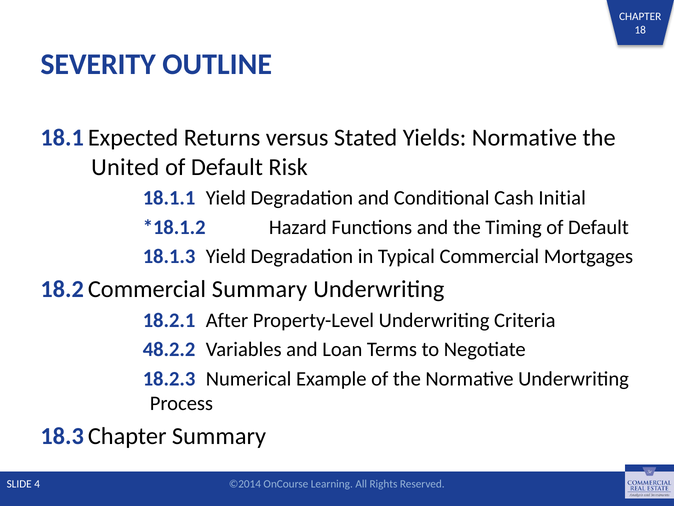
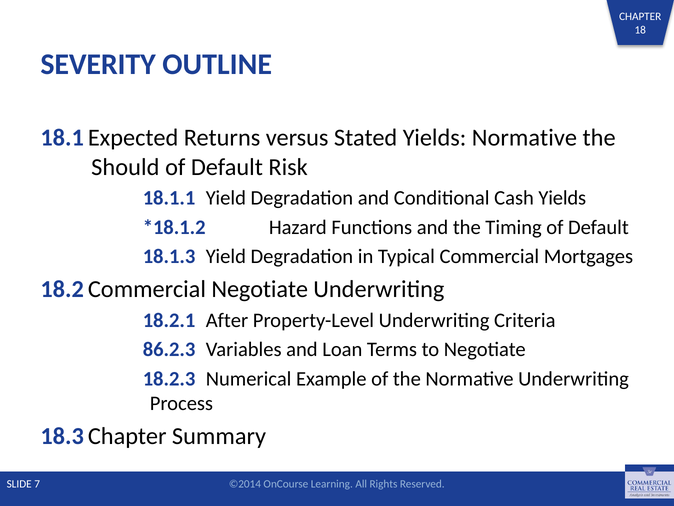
United: United -> Should (125, 167)
Cash Initial: Initial -> Yields (562, 198)
Summary: Summary -> Negotiate (260, 289)
48.2.2: 48.2.2 -> 86.2.3 (169, 349)
4: 4 -> 7 (37, 484)
